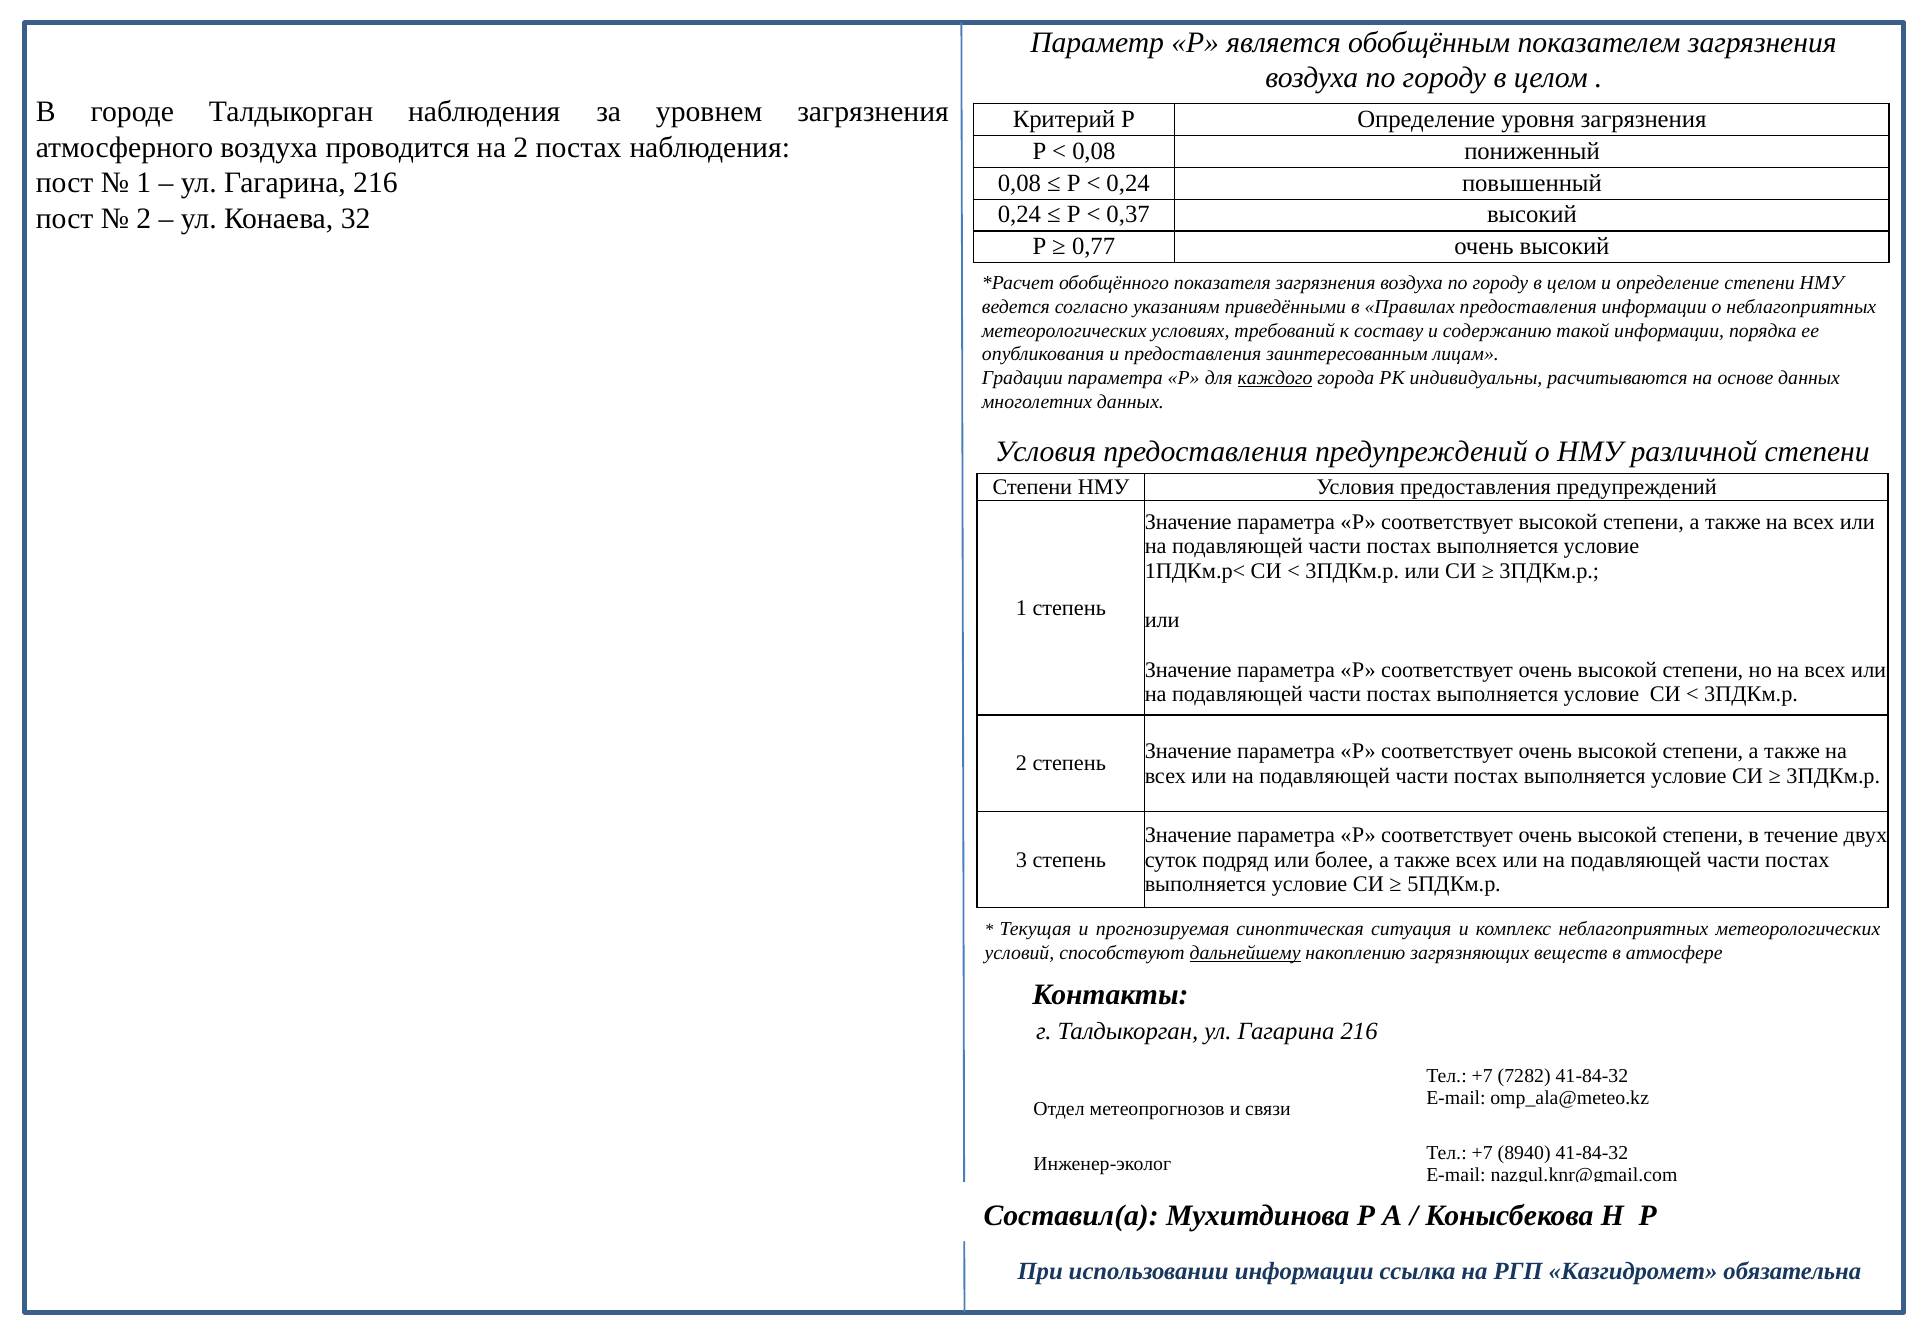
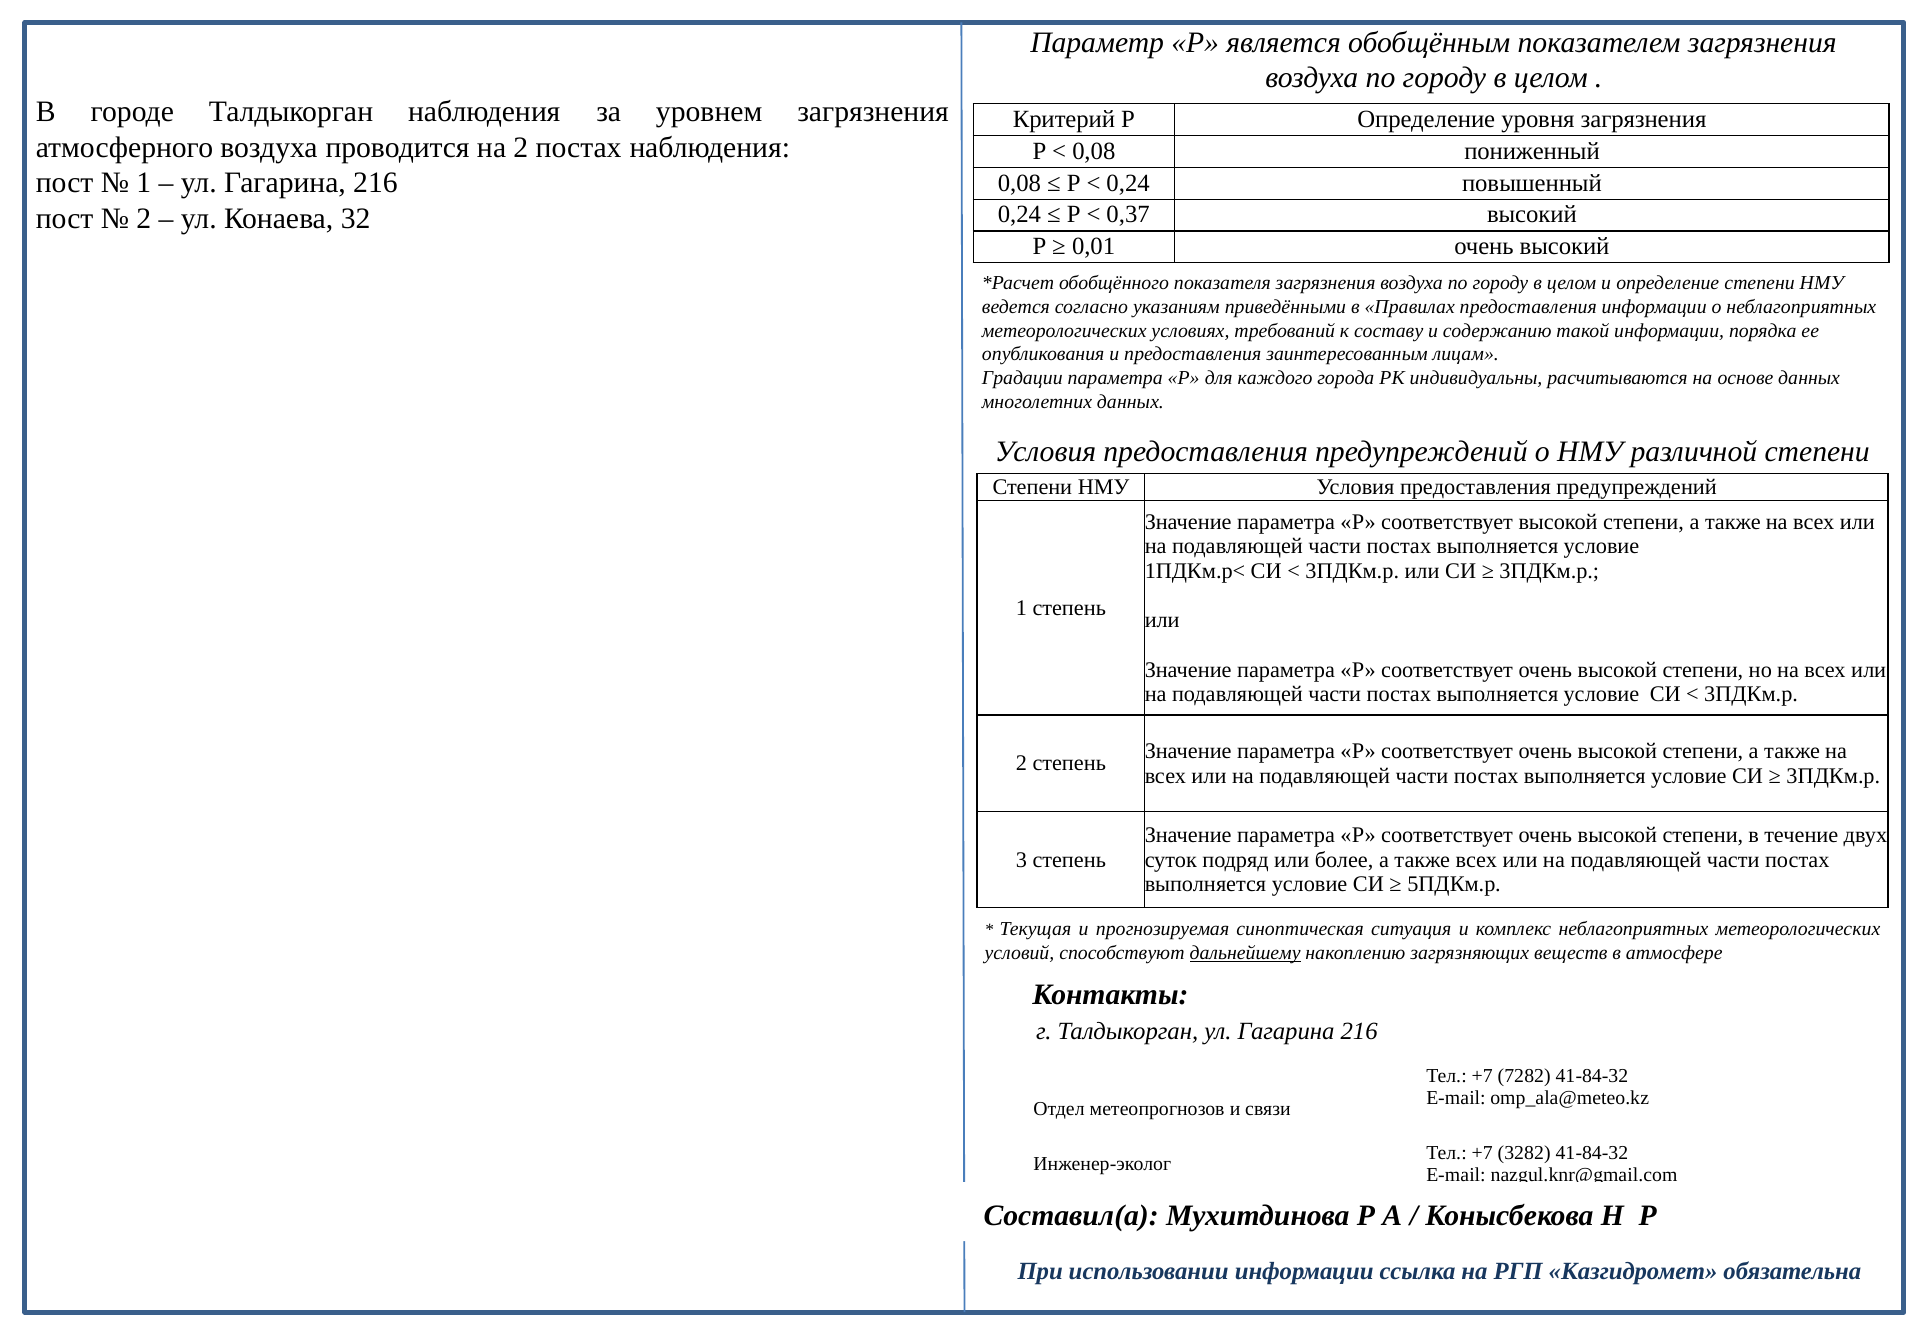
0,77: 0,77 -> 0,01 (1094, 247)
каждого underline: present -> none (1275, 378)
8940: 8940 -> 3282 (1524, 1154)
